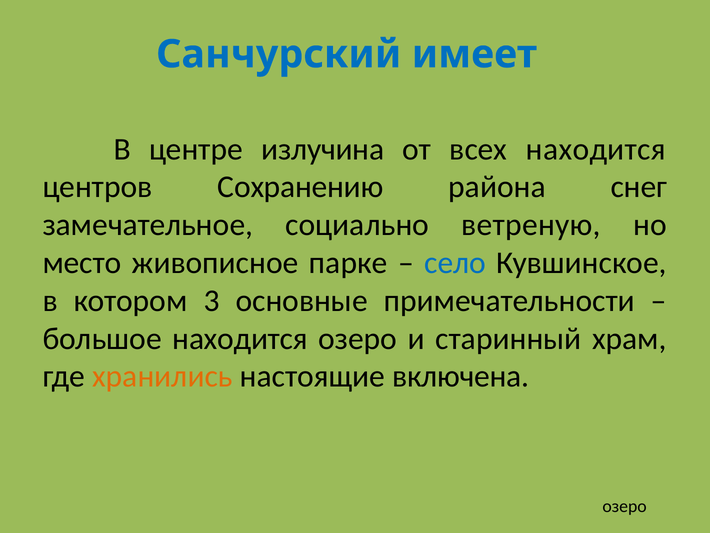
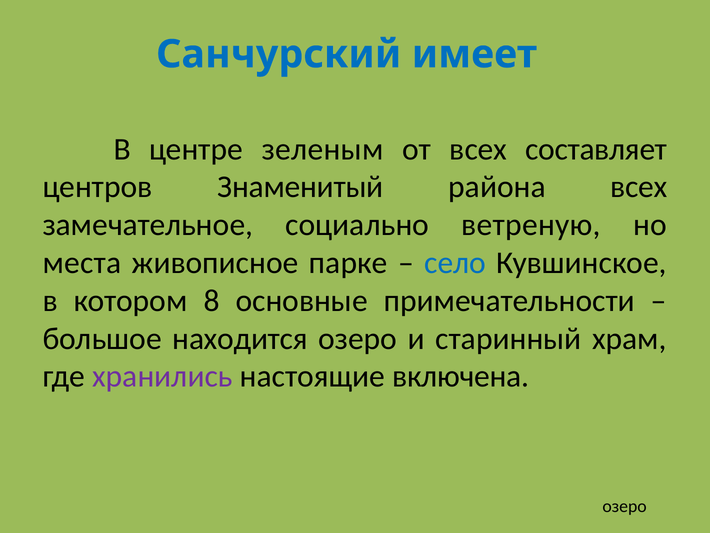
излучина: излучина -> зеленым (323, 149)
всех находится: находится -> составляет (596, 149)
Сохранению: Сохранению -> Знаменитый (300, 187)
района снег: снег -> всех (639, 187)
место: место -> места (82, 263)
3: 3 -> 8 (212, 300)
хранились colour: orange -> purple (162, 376)
